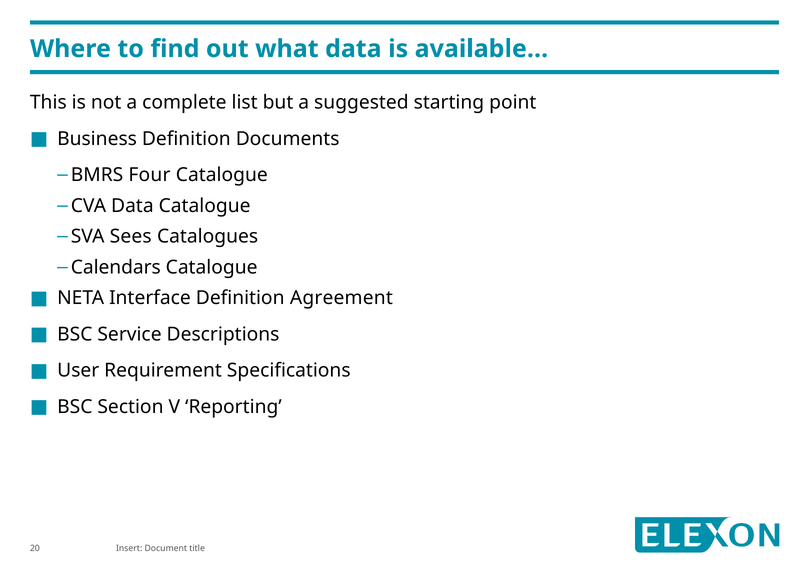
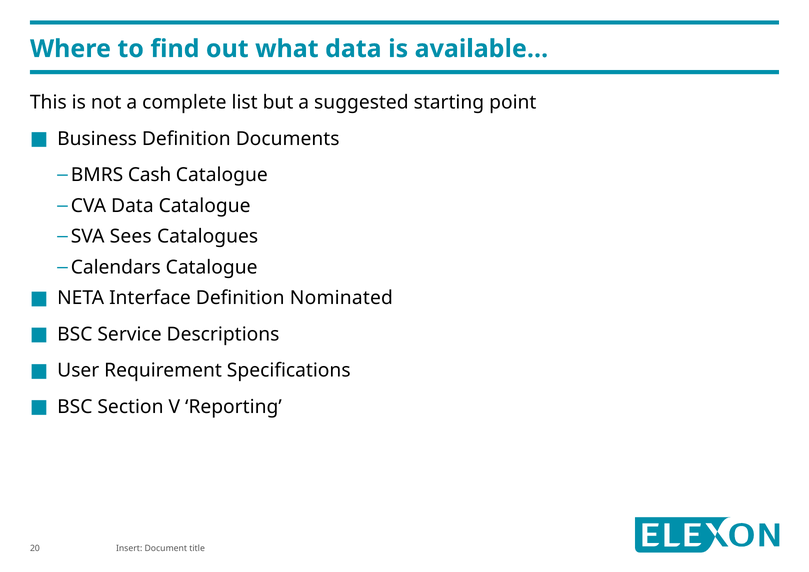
Four: Four -> Cash (150, 175)
Agreement: Agreement -> Nominated (341, 298)
